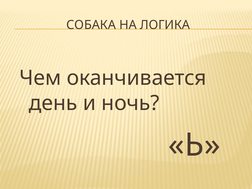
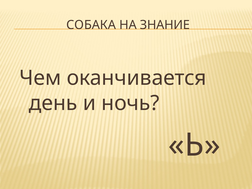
ЛОГИКА: ЛОГИКА -> ЗНАНИЕ (165, 25)
